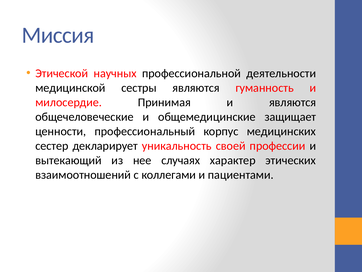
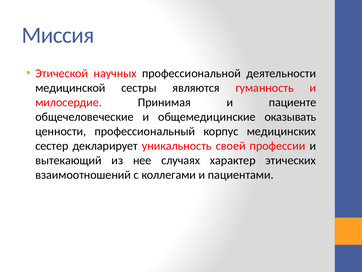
и являются: являются -> пациенте (293, 102)
защищает: защищает -> оказывать (290, 117)
